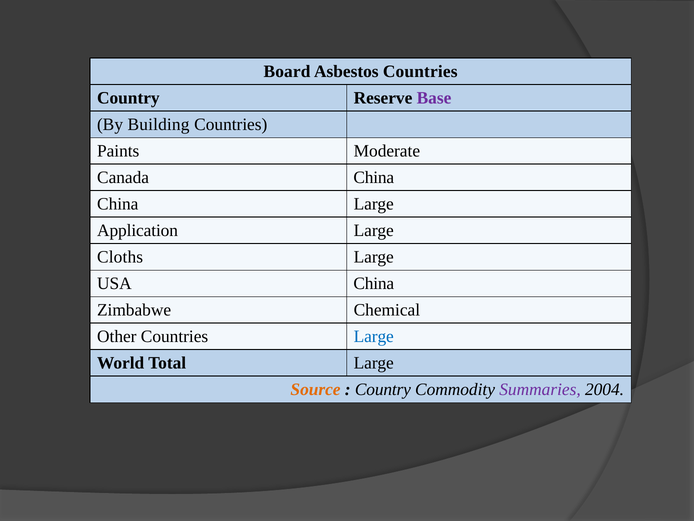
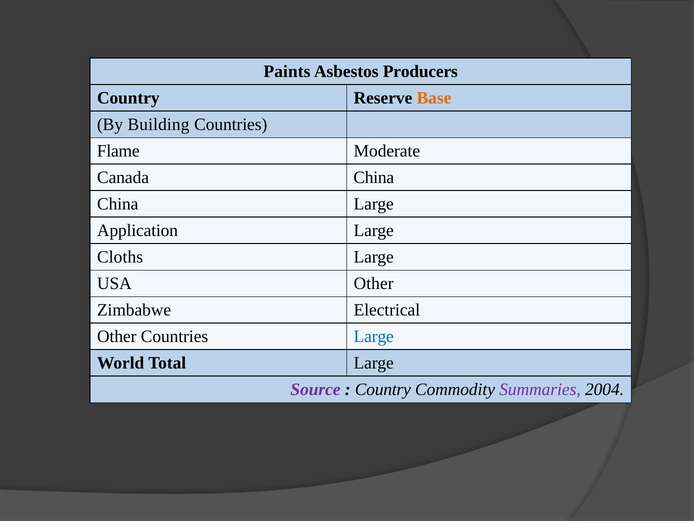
Board: Board -> Paints (287, 71)
Asbestos Countries: Countries -> Producers (420, 71)
Base colour: purple -> orange (434, 98)
Paints: Paints -> Flame (118, 151)
USA China: China -> Other (374, 283)
Chemical: Chemical -> Electrical (387, 310)
Source colour: orange -> purple (315, 389)
